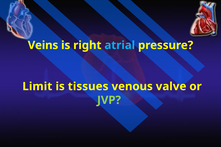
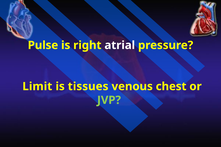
Veins: Veins -> Pulse (43, 45)
atrial colour: light blue -> white (120, 45)
valve: valve -> chest (171, 87)
